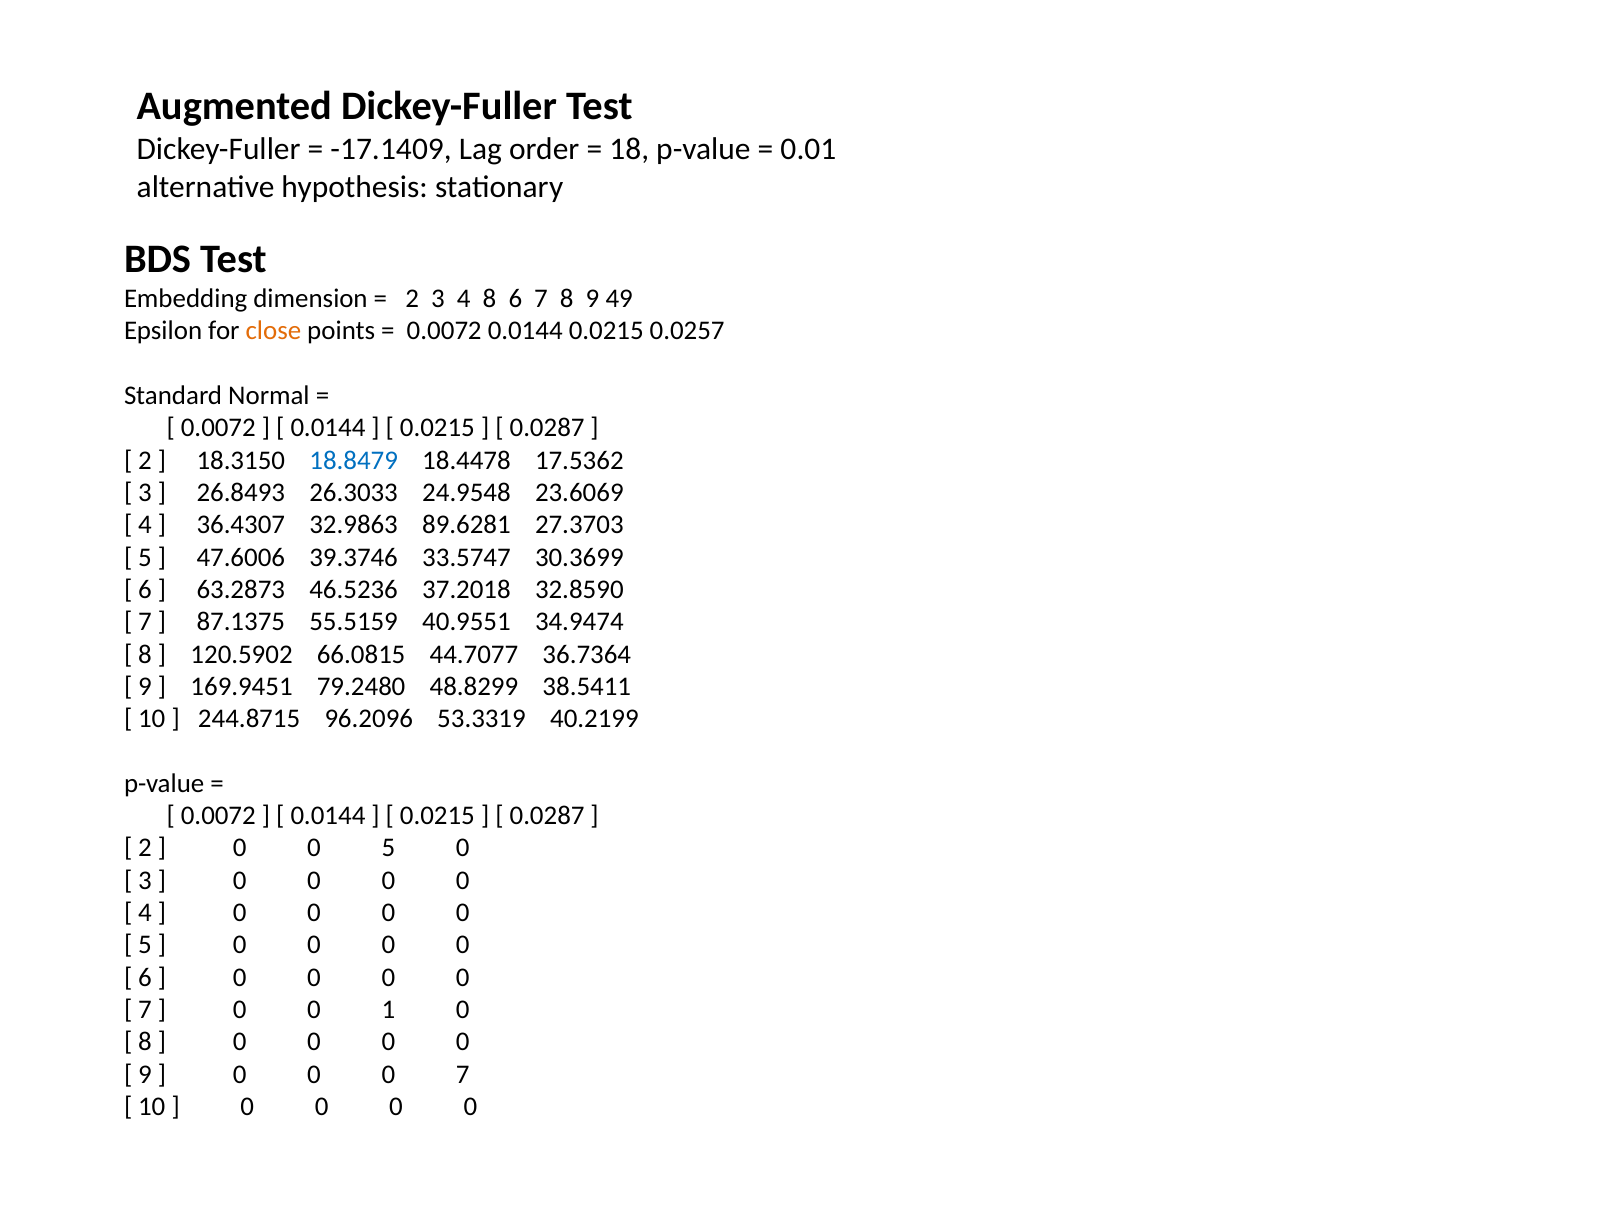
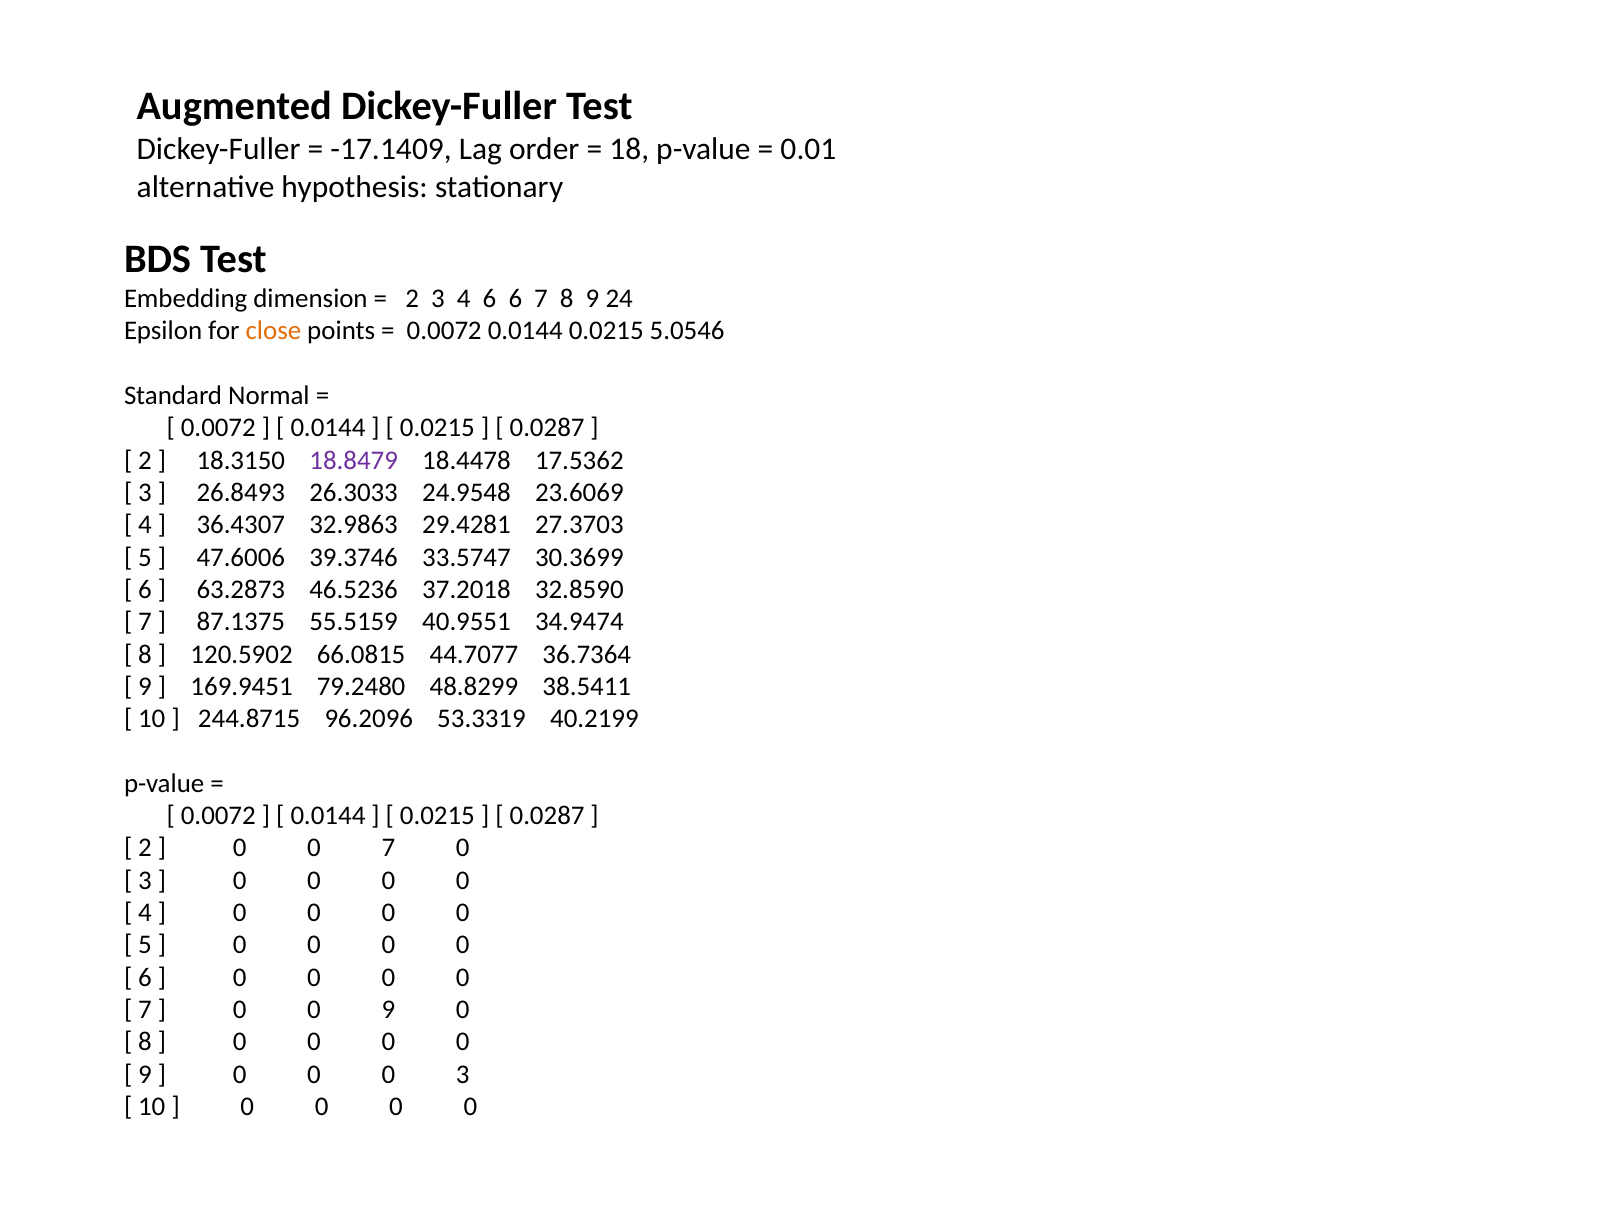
4 8: 8 -> 6 (490, 299)
49: 49 -> 24 (619, 299)
0.0257: 0.0257 -> 5.0546 (687, 331)
18.8479 colour: blue -> purple (354, 460)
89.6281: 89.6281 -> 29.4281 (466, 525)
0 5: 5 -> 7 (388, 849)
0 1: 1 -> 9 (388, 1010)
0 7: 7 -> 3 (463, 1075)
